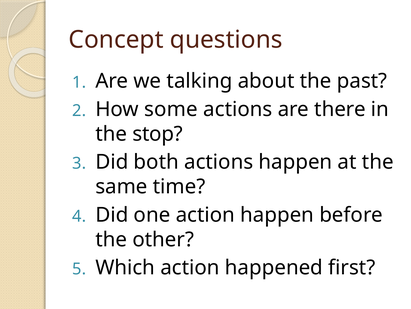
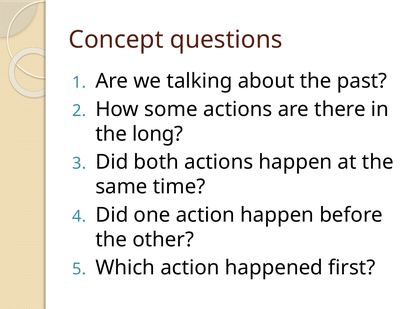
stop: stop -> long (158, 134)
